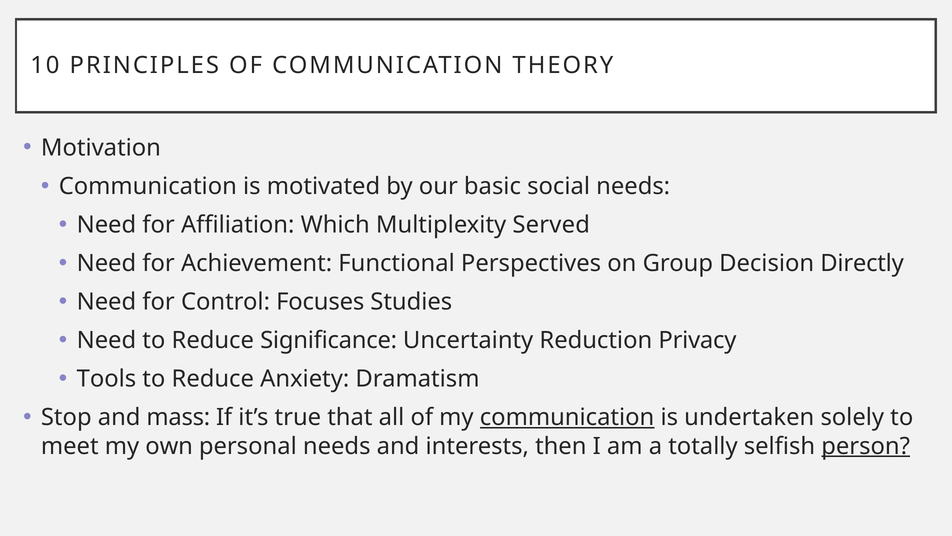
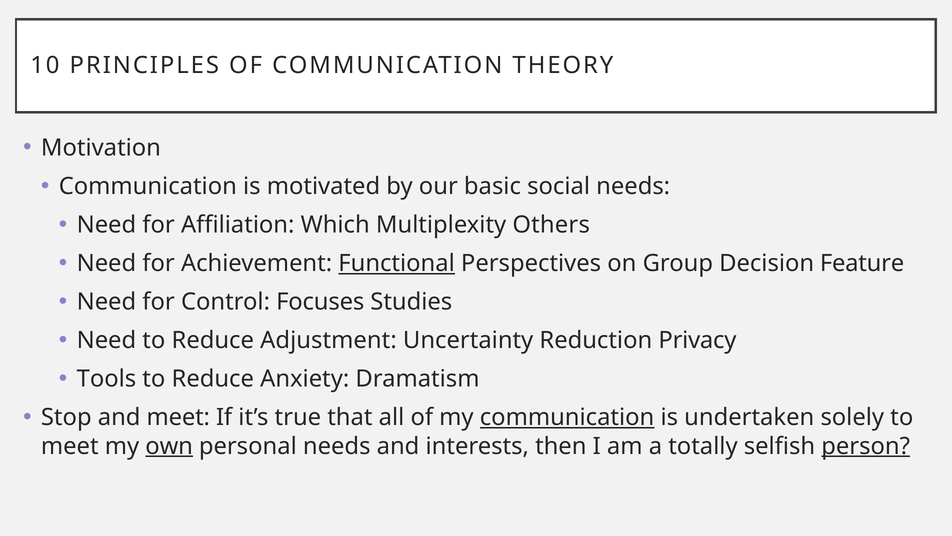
Served: Served -> Others (551, 225)
Functional underline: none -> present (397, 263)
Directly: Directly -> Feature (862, 263)
Significance: Significance -> Adjustment (328, 340)
and mass: mass -> meet (178, 417)
own underline: none -> present (169, 446)
